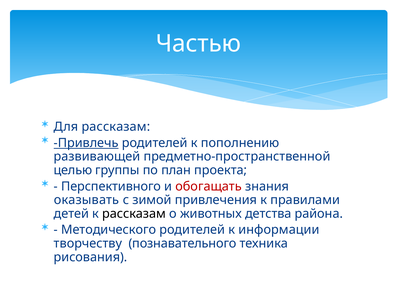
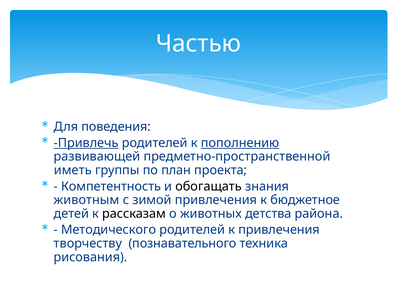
Для рассказам: рассказам -> поведения (116, 127)
пополнению underline: none -> present (240, 143)
целью: целью -> иметь (73, 170)
Перспективного: Перспективного -> Компетентность (111, 186)
обогащать colour: red -> black (209, 186)
оказывать: оказывать -> животным (87, 200)
правилами: правилами -> бюджетное (305, 200)
к информации: информации -> привлечения (279, 230)
